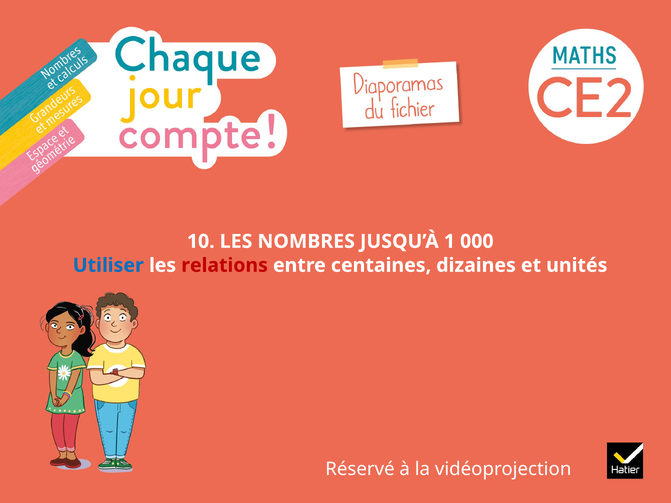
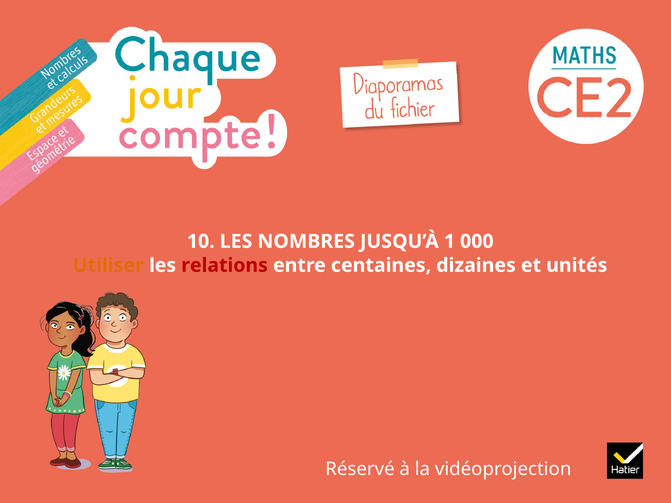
Utiliser colour: blue -> orange (108, 265)
